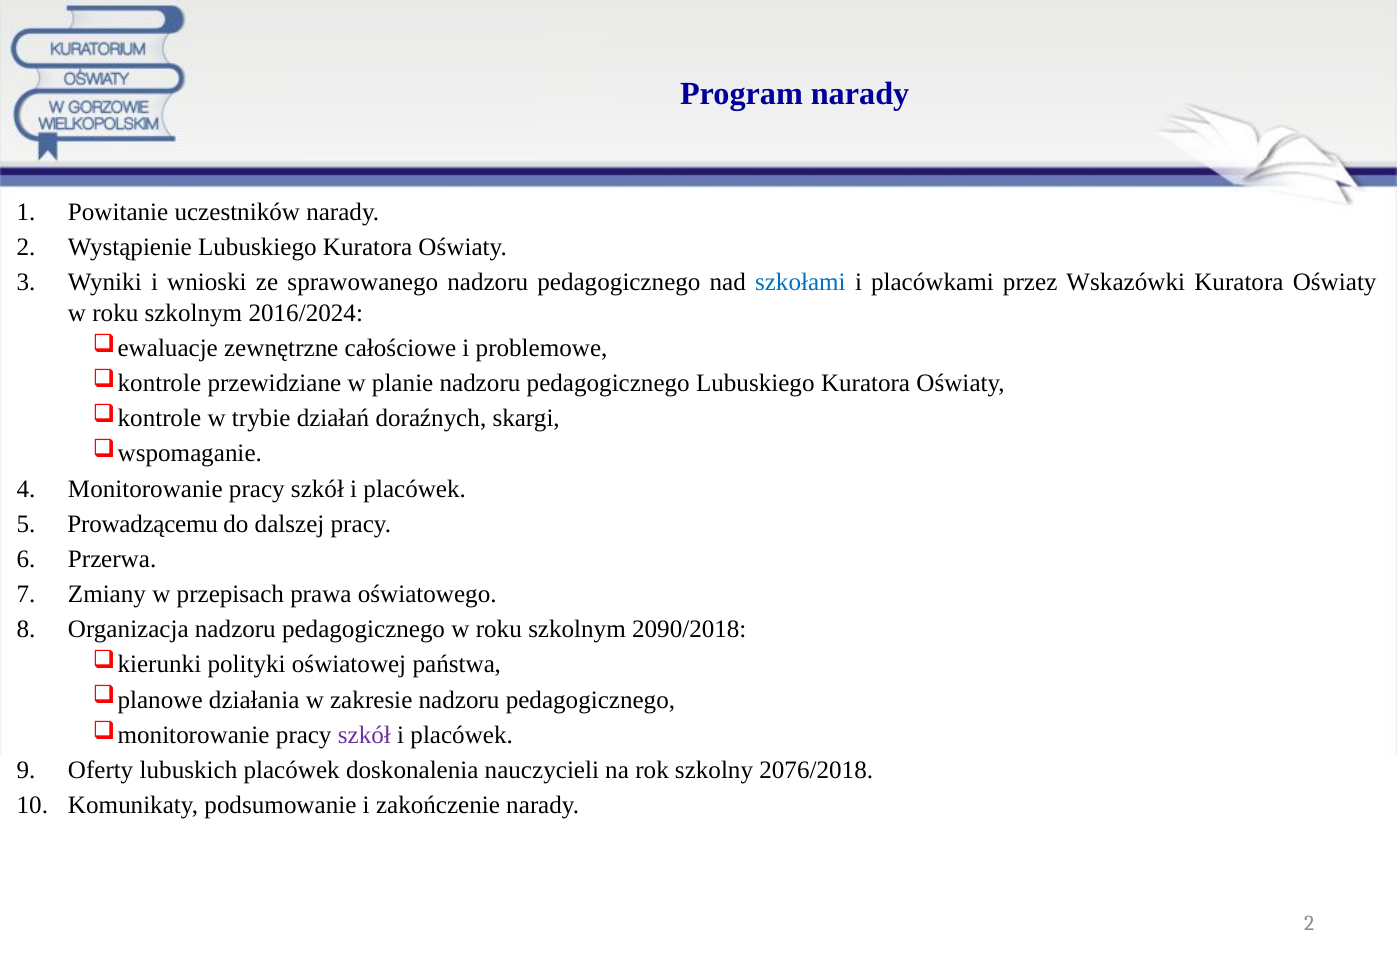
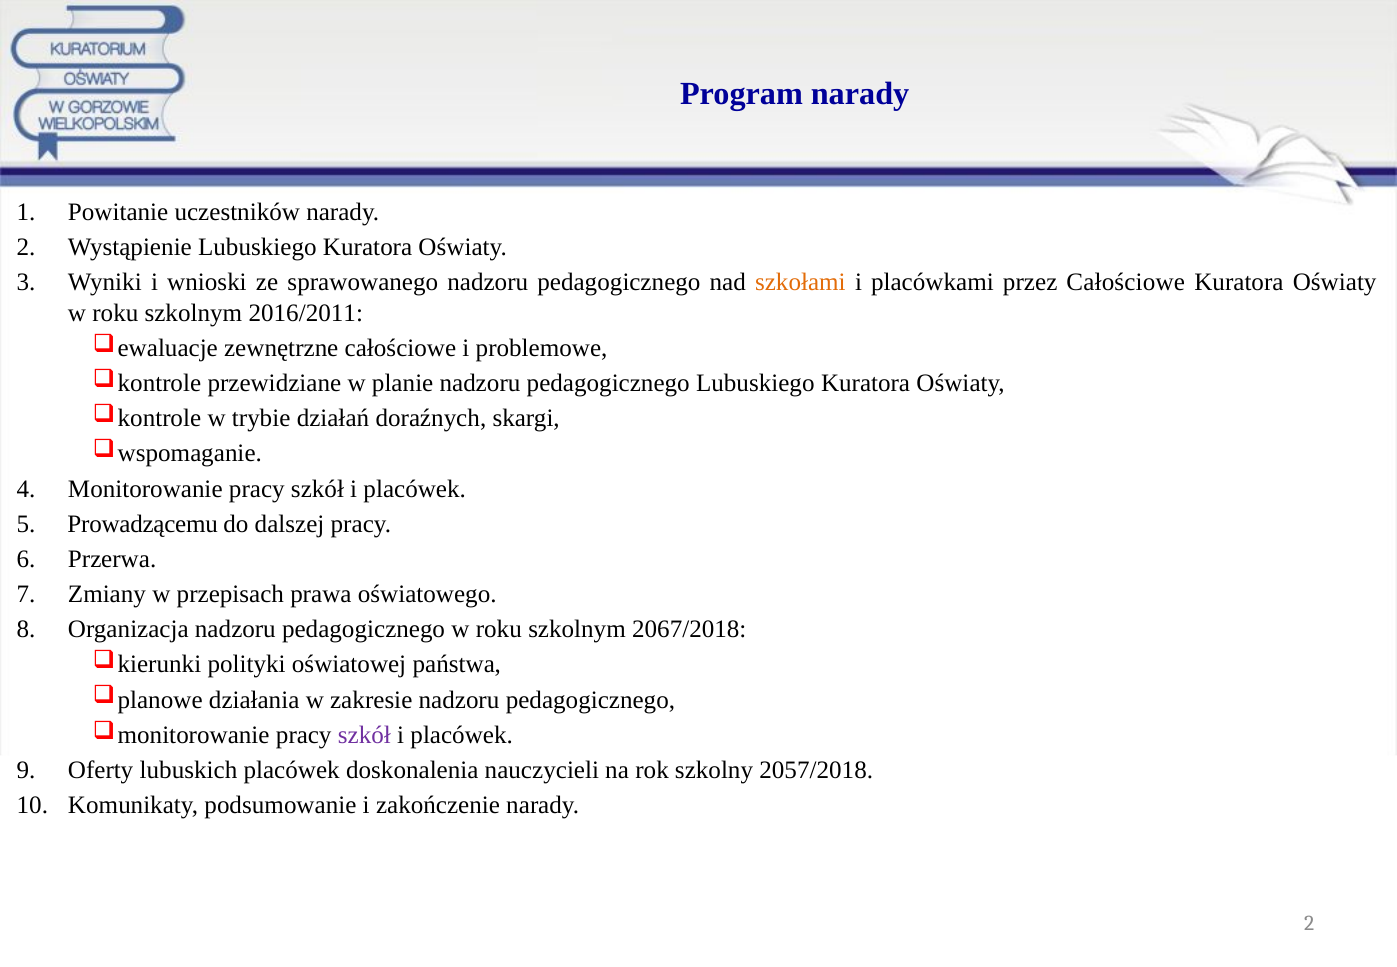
szkołami colour: blue -> orange (800, 283)
przez Wskazówki: Wskazówki -> Całościowe (1126, 283)
2016/2024: 2016/2024 -> 2016/2011 (306, 313)
2090/2018: 2090/2018 -> 2067/2018 (689, 630)
2076/2018: 2076/2018 -> 2057/2018 (816, 770)
